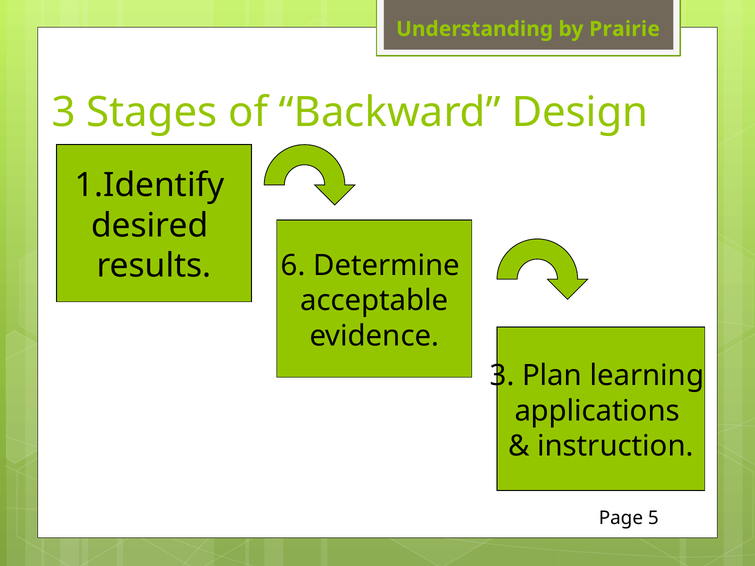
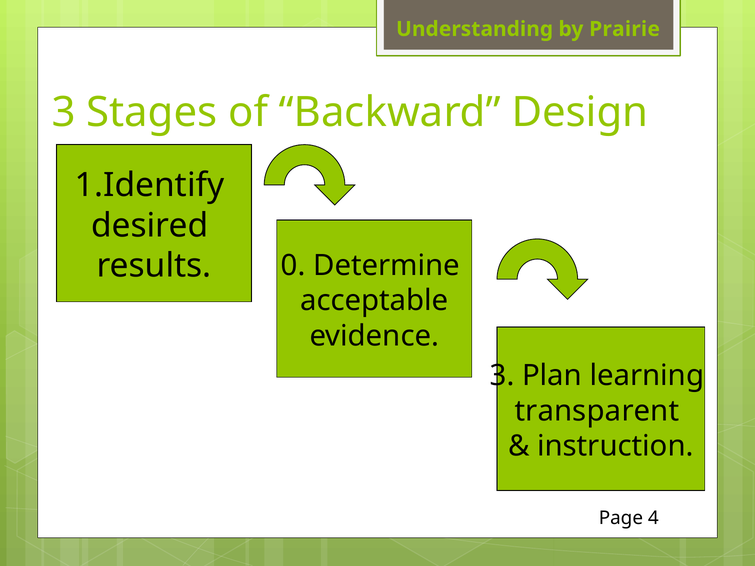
6: 6 -> 0 (293, 266)
applications: applications -> transparent (597, 411)
5: 5 -> 4 (653, 518)
